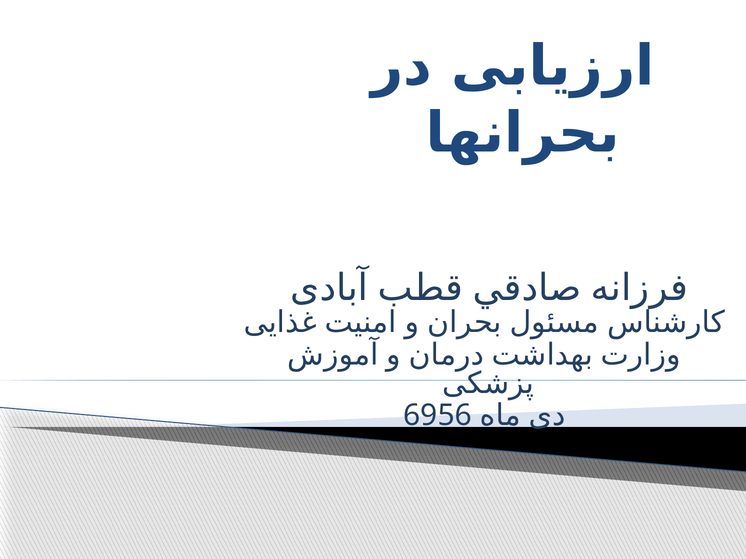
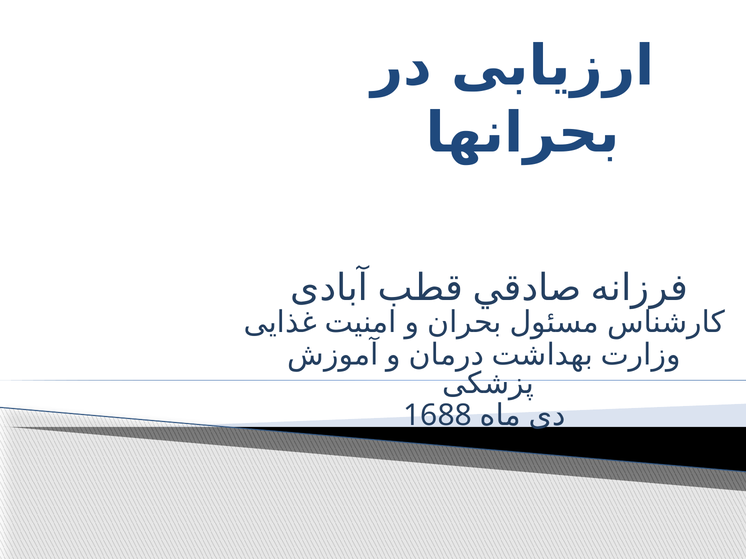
6956: 6956 -> 1688 (438, 416)
